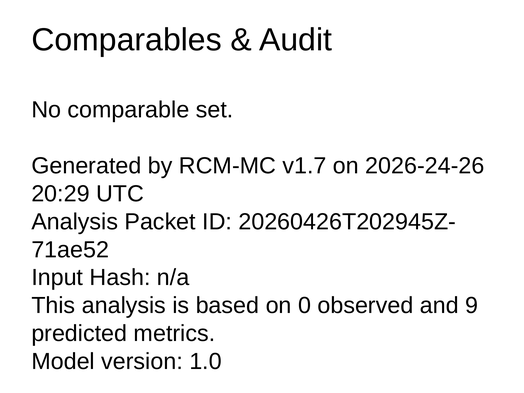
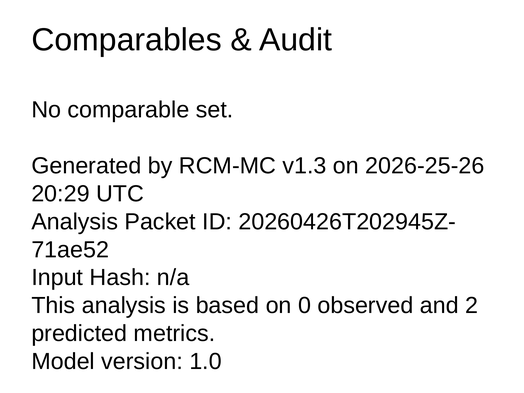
v1.7: v1.7 -> v1.3 (304, 166)
2026-24-26: 2026-24-26 -> 2026-25-26 (425, 166)
9: 9 -> 2 (472, 306)
